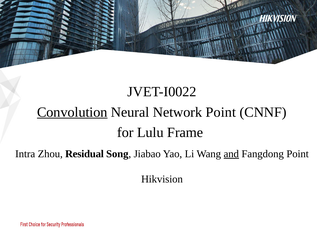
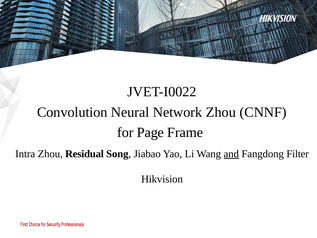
Convolution underline: present -> none (72, 112)
Network Point: Point -> Zhou (221, 112)
Lulu: Lulu -> Page (150, 132)
Fangdong Point: Point -> Filter (298, 154)
